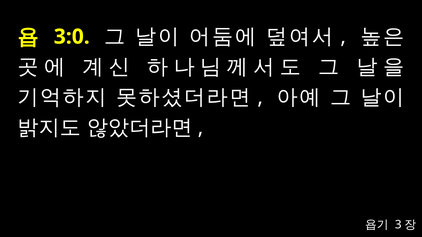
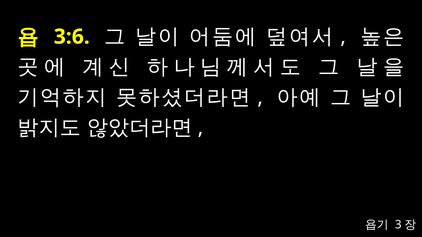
3:0: 3:0 -> 3:6 (72, 37)
